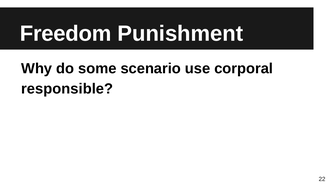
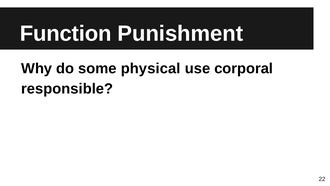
Freedom: Freedom -> Function (66, 34)
scenario: scenario -> physical (151, 68)
